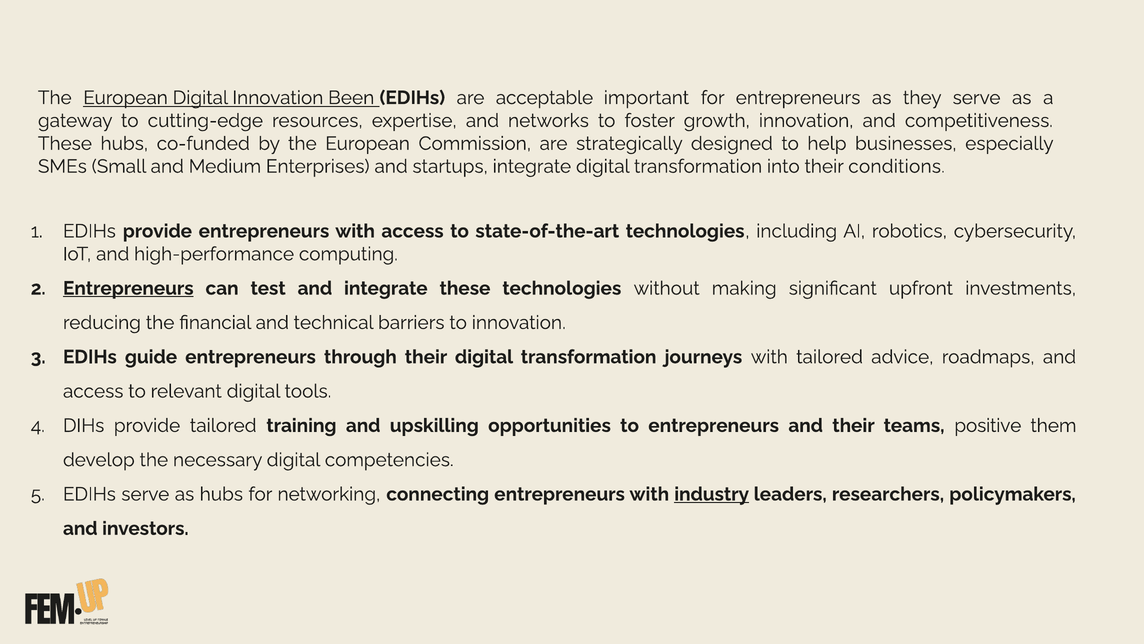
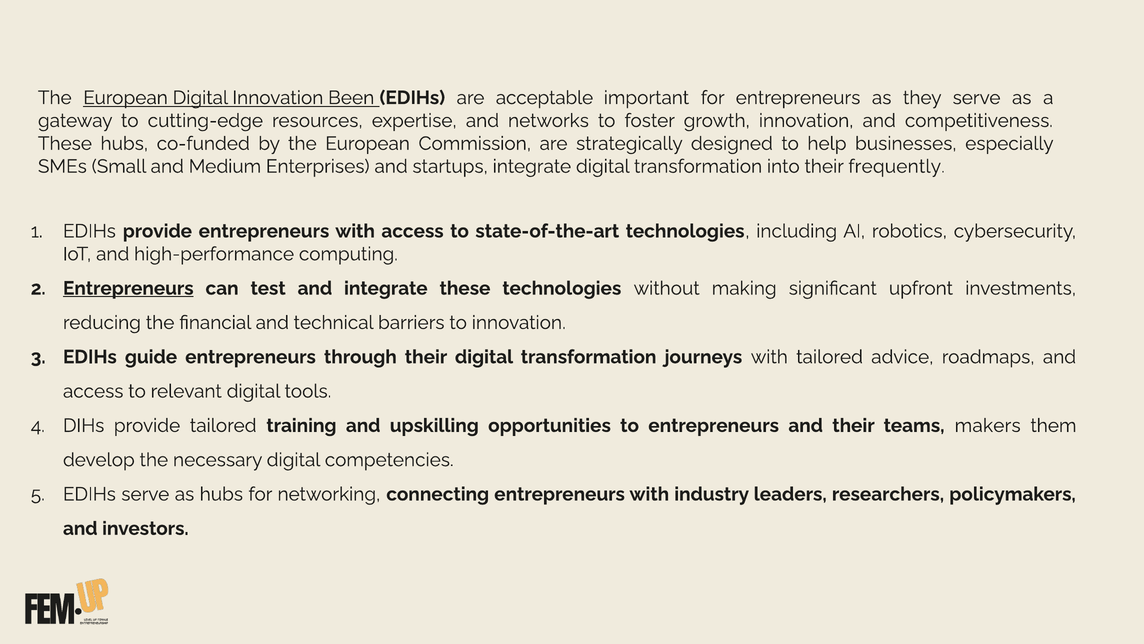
conditions: conditions -> frequently (897, 166)
positive: positive -> makers (988, 425)
industry underline: present -> none (712, 494)
